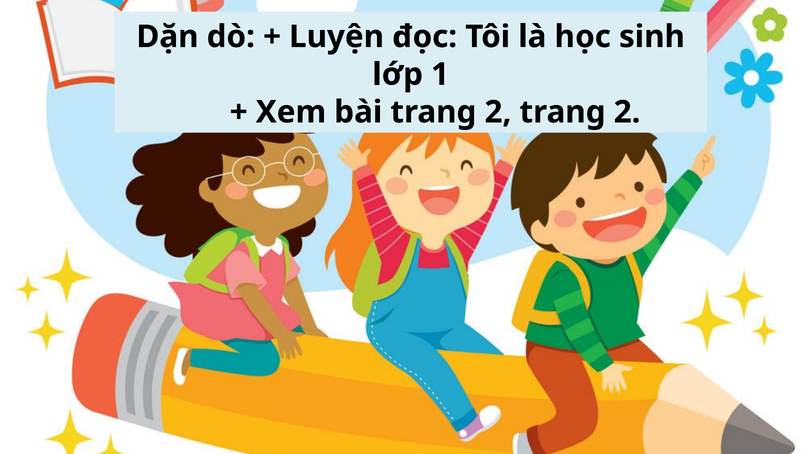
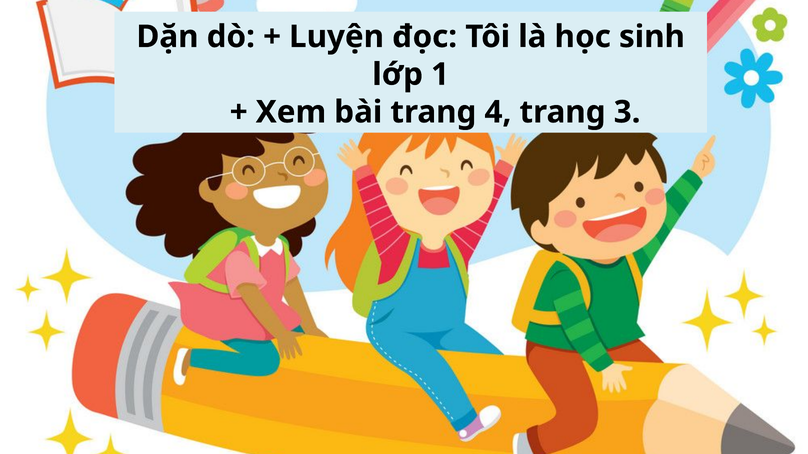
bài trang 2: 2 -> 4 (498, 112)
2: 2 -> 3 (627, 112)
